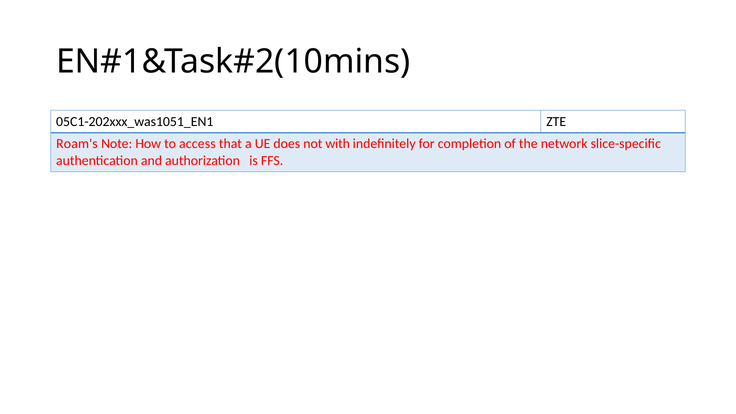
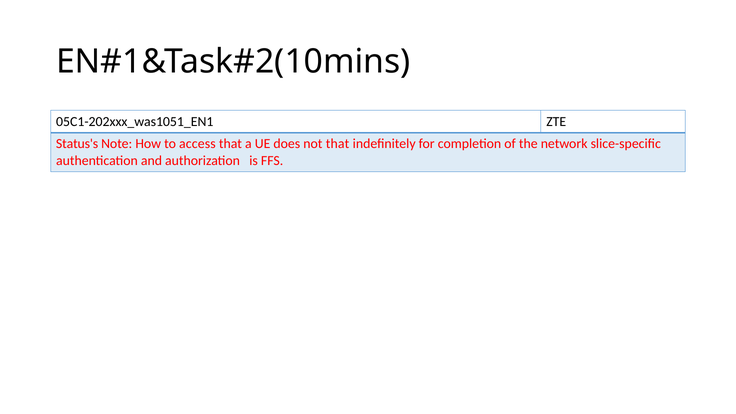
Roam's: Roam's -> Status's (77, 144)
not with: with -> that (338, 144)
